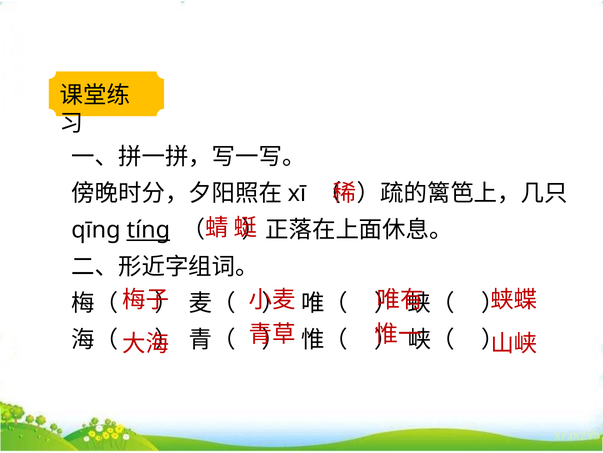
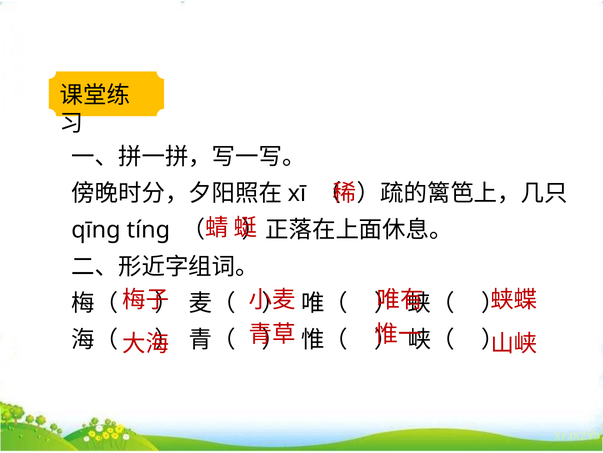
tínɡ underline: present -> none (148, 230)
